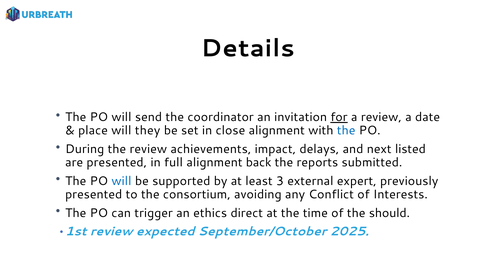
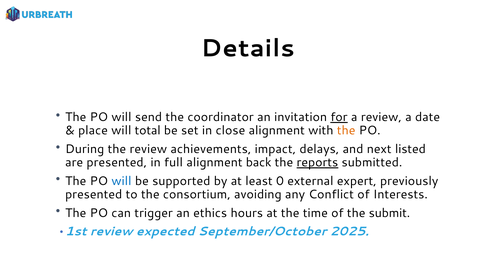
they: they -> total (148, 131)
the colour: blue -> orange (346, 131)
reports underline: none -> present (317, 162)
3: 3 -> 0 (280, 181)
direct: direct -> hours (247, 213)
should: should -> submit (389, 213)
